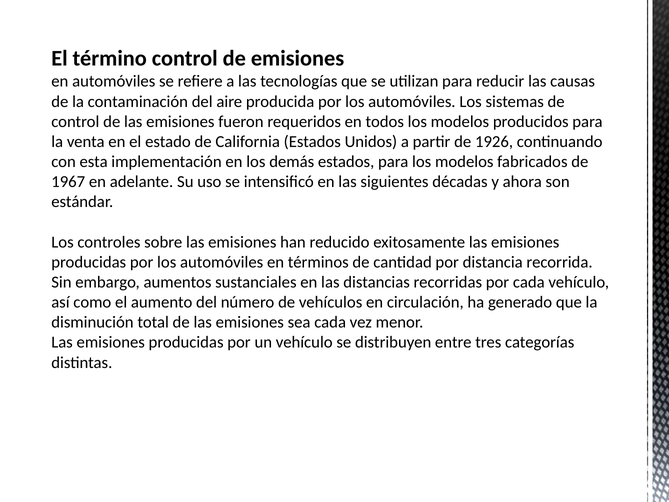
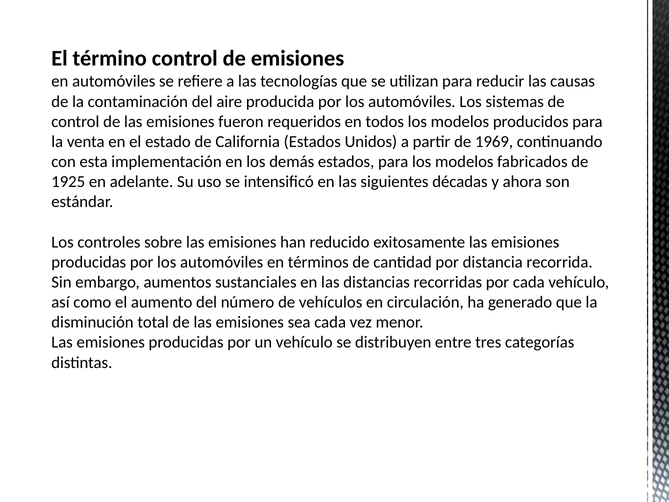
1926: 1926 -> 1969 (494, 142)
1967: 1967 -> 1925 (68, 182)
